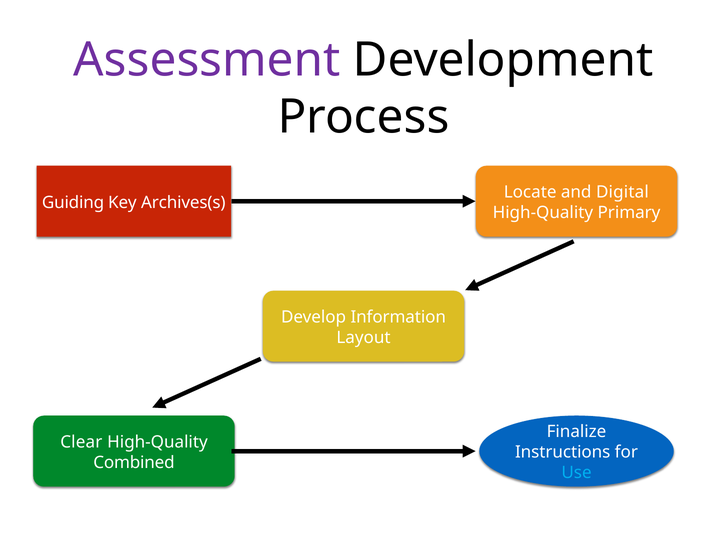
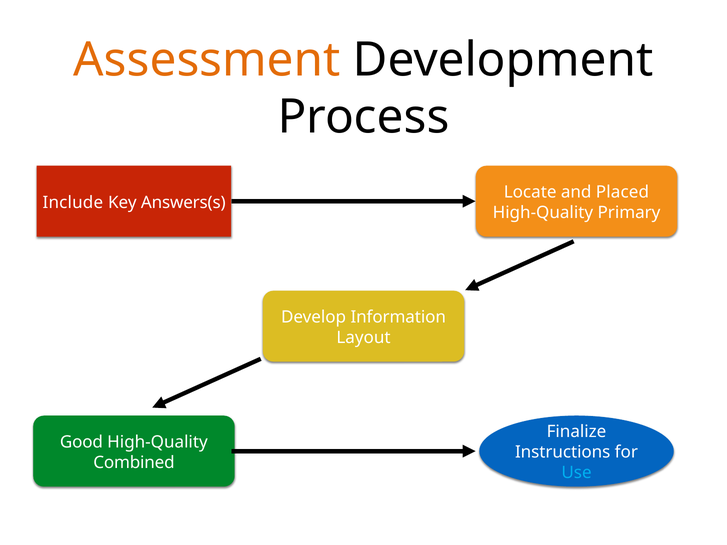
Assessment colour: purple -> orange (207, 60)
Digital: Digital -> Placed (622, 192)
Guiding: Guiding -> Include (73, 202)
Archives(s: Archives(s -> Answers(s (183, 202)
Clear: Clear -> Good (81, 442)
